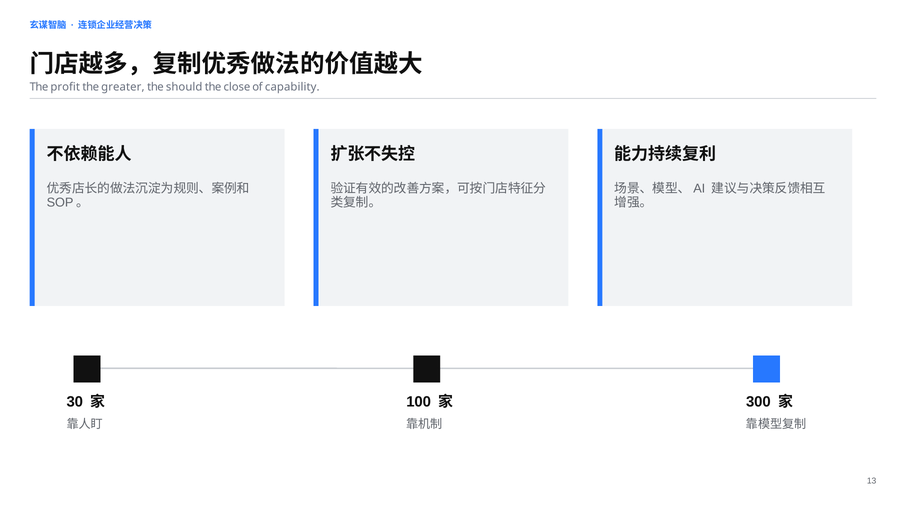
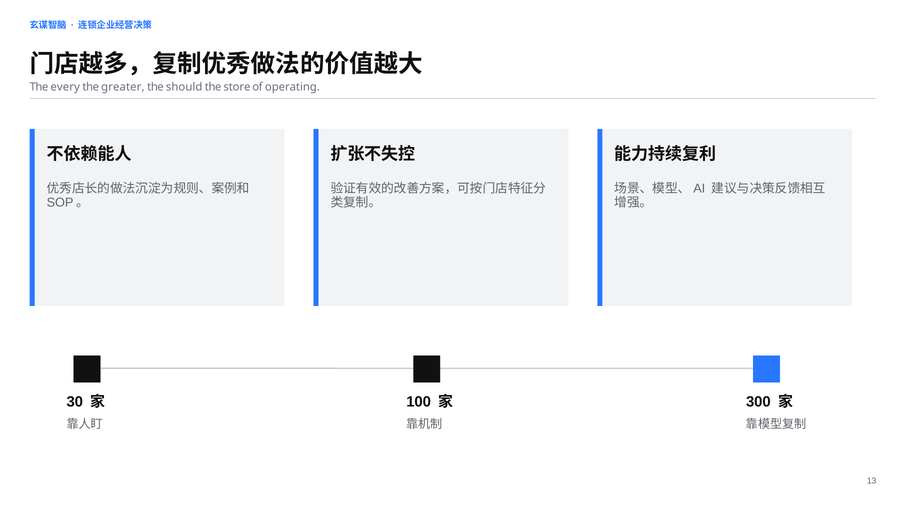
profit: profit -> every (65, 87)
close: close -> store (237, 87)
capability: capability -> operating (292, 87)
